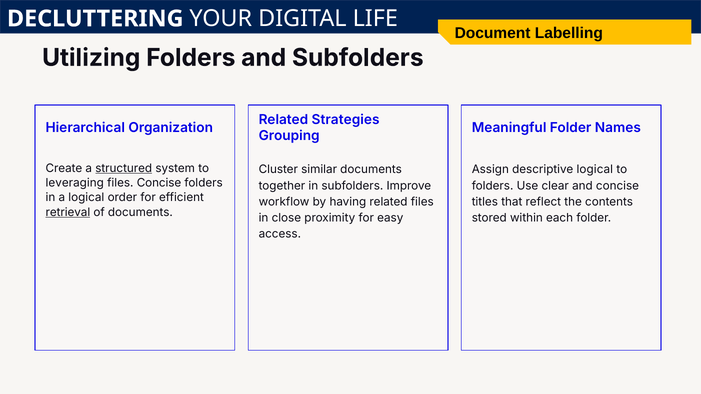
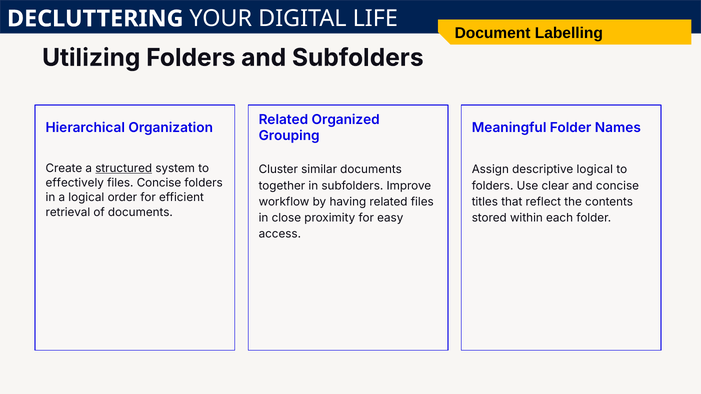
Strategies: Strategies -> Organized (346, 120)
leveraging: leveraging -> effectively (75, 183)
retrieval underline: present -> none (68, 212)
